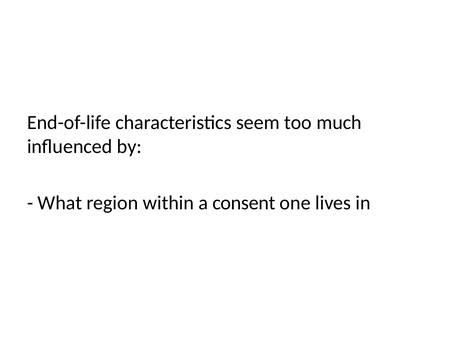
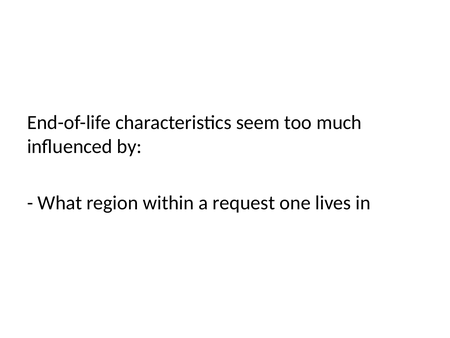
consent: consent -> request (244, 202)
